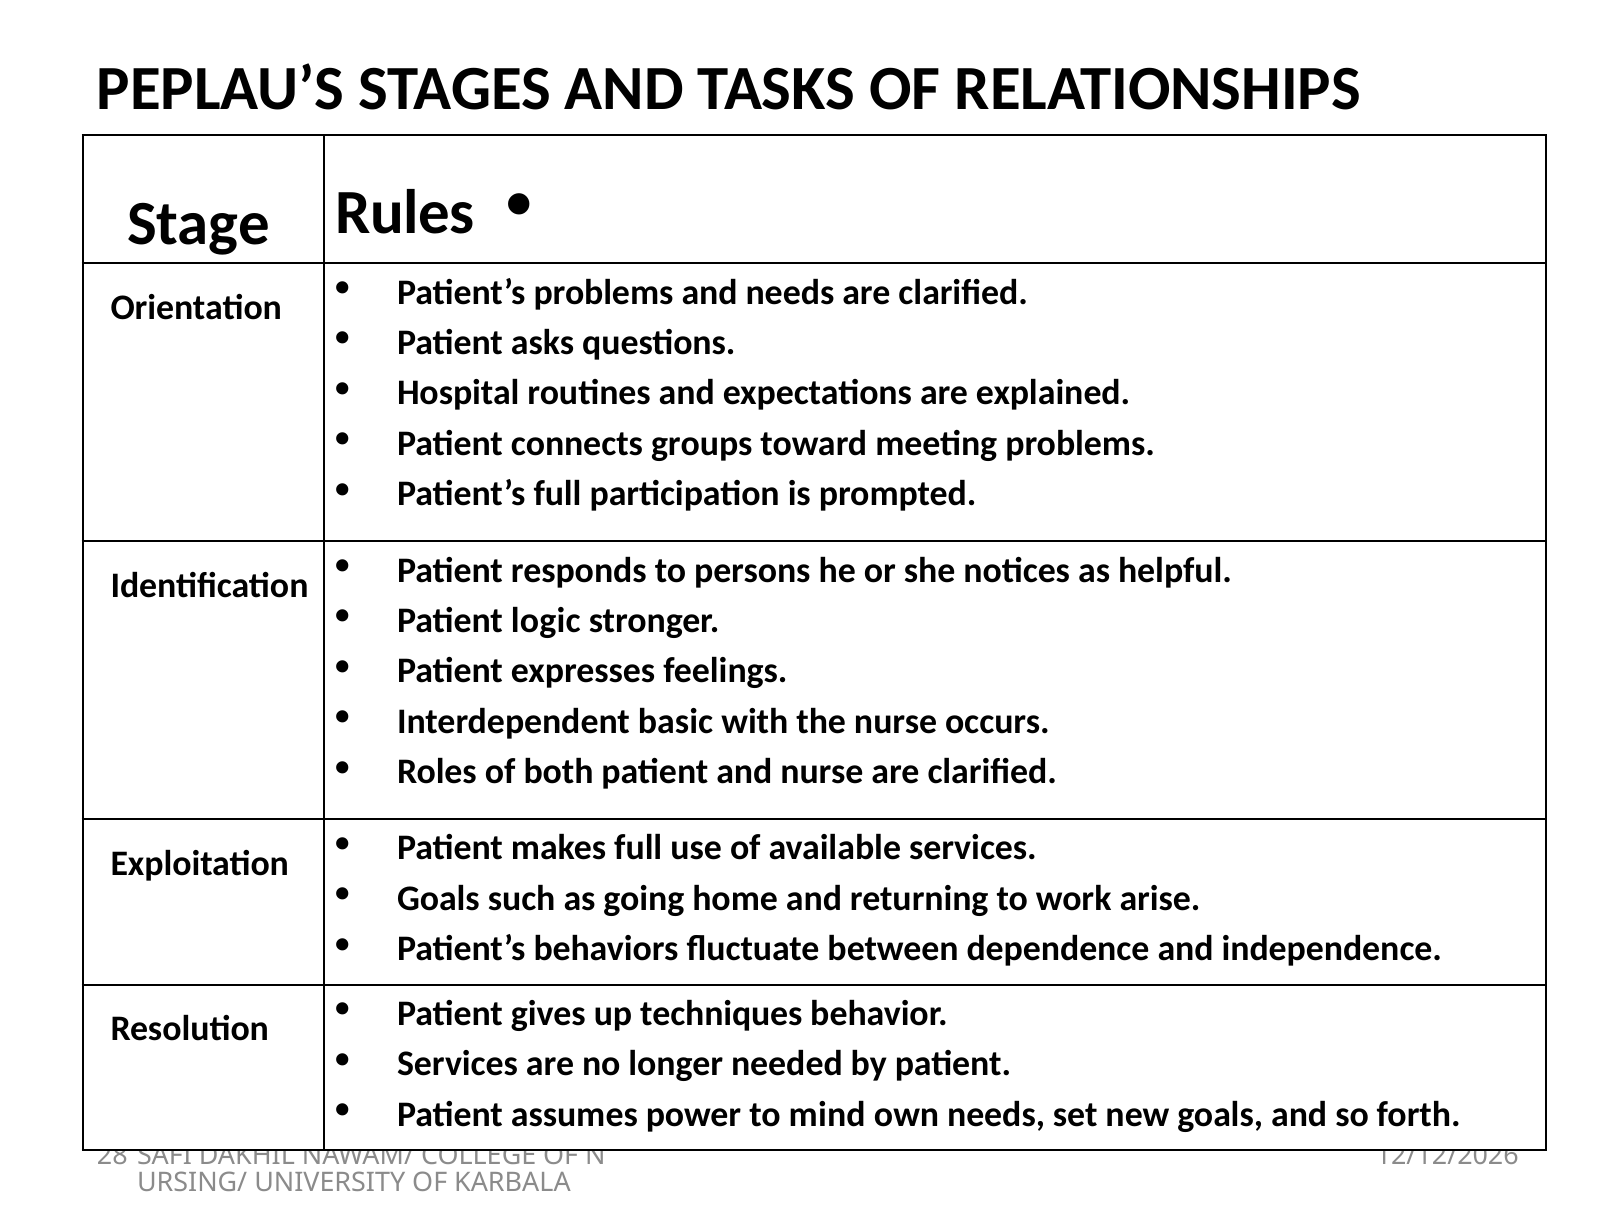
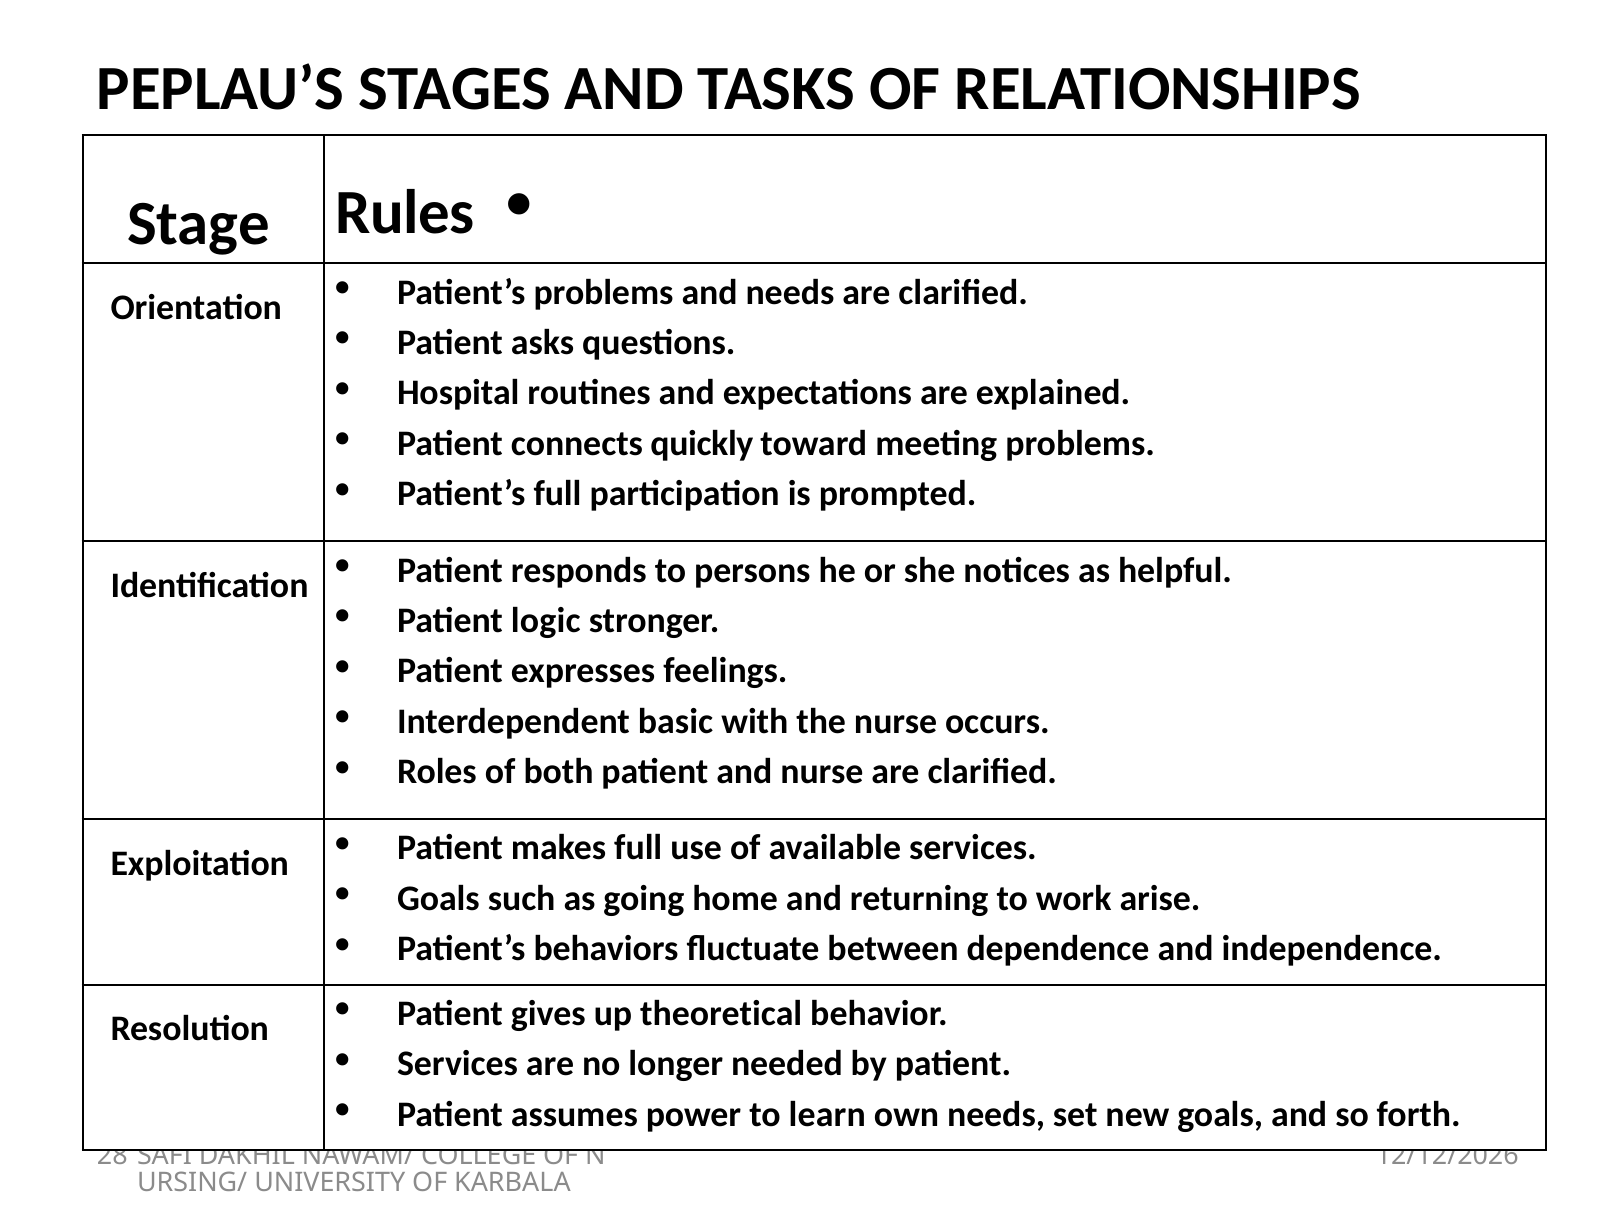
groups: groups -> quickly (702, 444)
techniques: techniques -> theoretical (721, 1014)
mind: mind -> learn (827, 1114)
